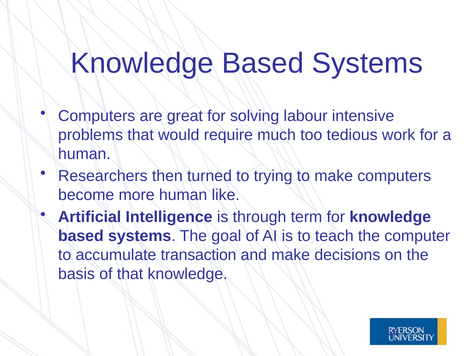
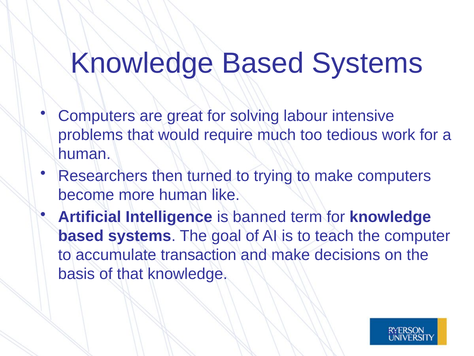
through: through -> banned (259, 217)
